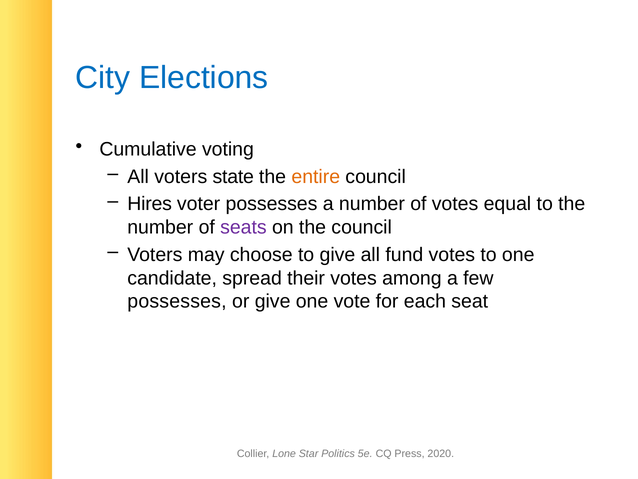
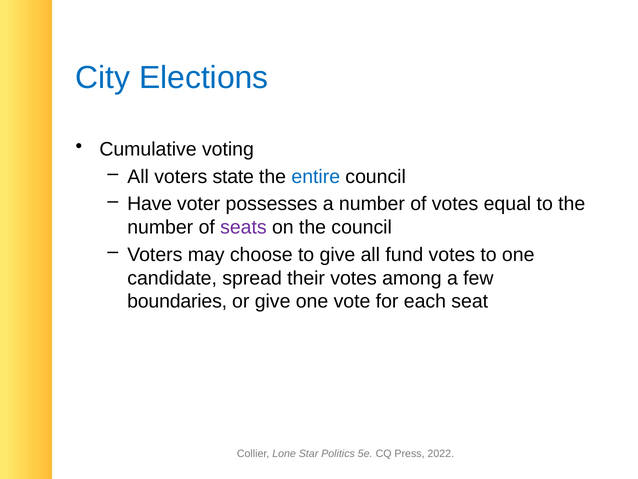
entire colour: orange -> blue (316, 176)
Hires: Hires -> Have (150, 204)
possesses: possesses -> boundaries (177, 301)
2020: 2020 -> 2022 (441, 453)
